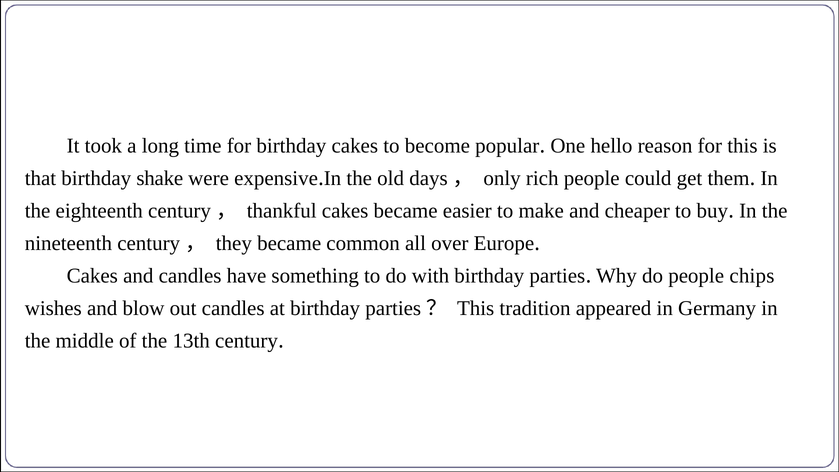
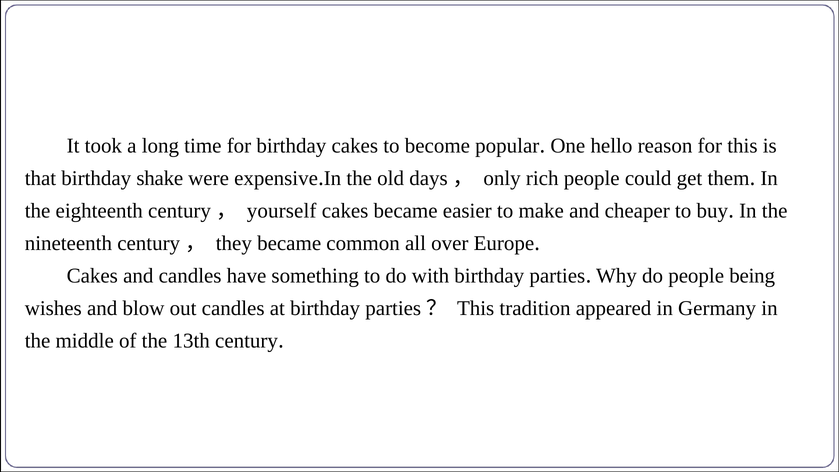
thankful: thankful -> yourself (282, 211)
chips: chips -> being (752, 276)
